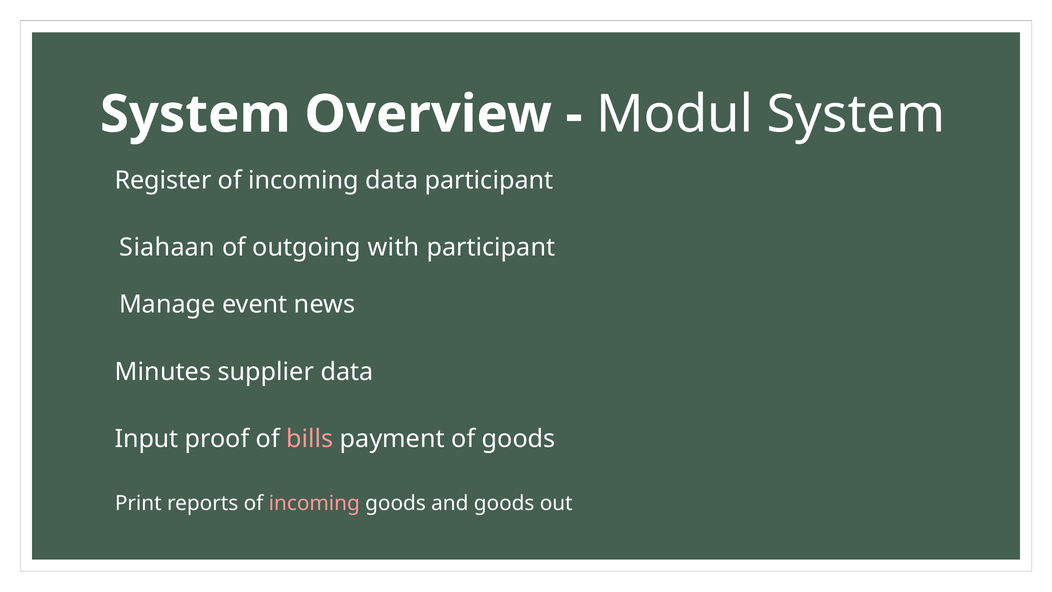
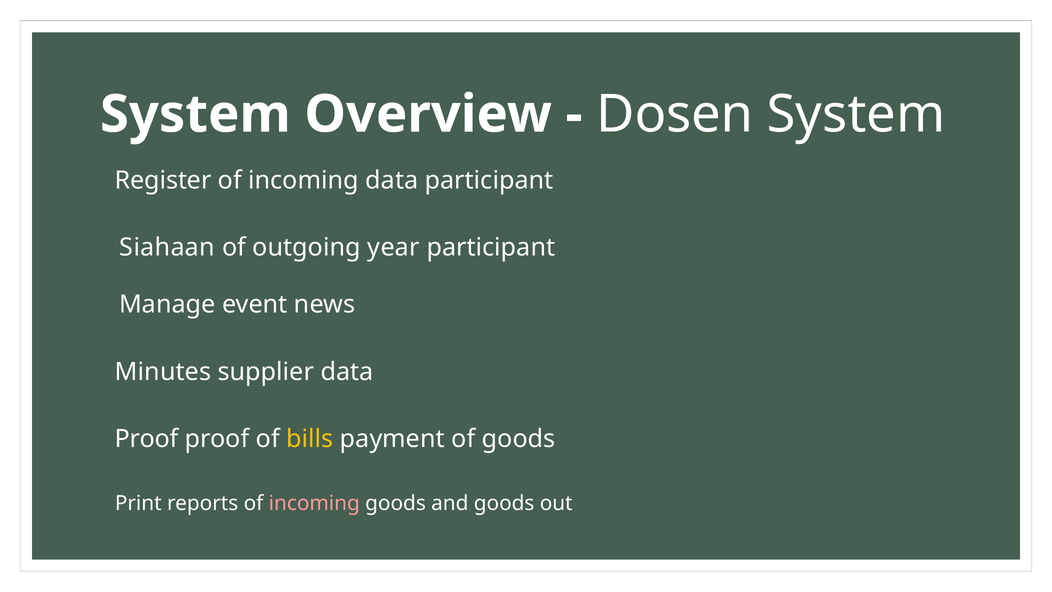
Modul: Modul -> Dosen (675, 114)
with: with -> year (394, 248)
Input: Input -> Proof (147, 439)
bills colour: pink -> yellow (310, 439)
